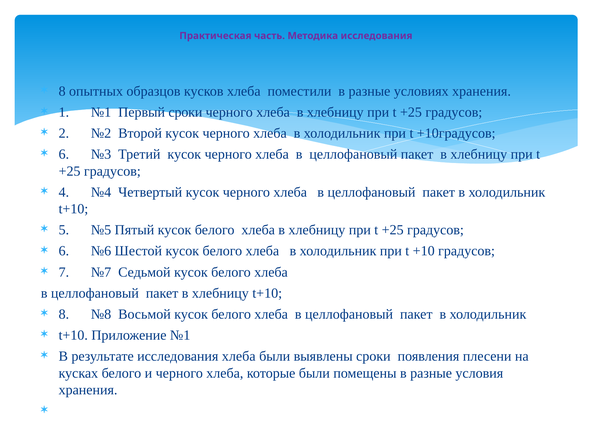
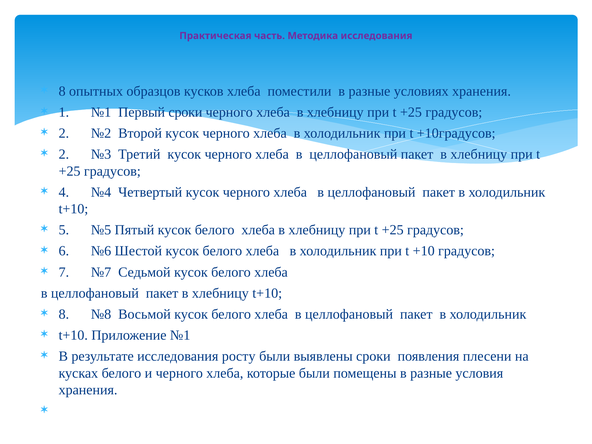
6: 6 -> 2 (64, 154)
исследования хлеба: хлеба -> росту (239, 356)
